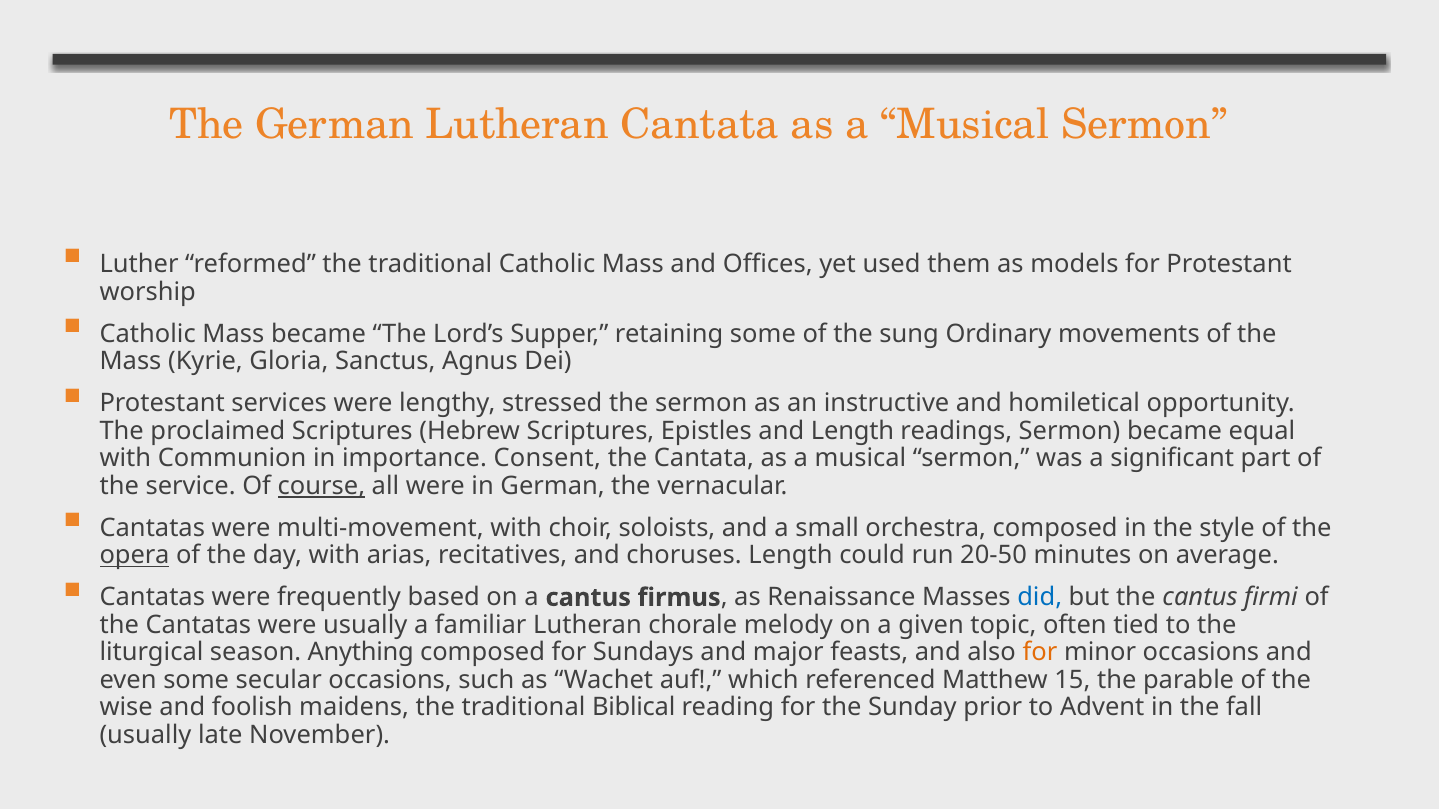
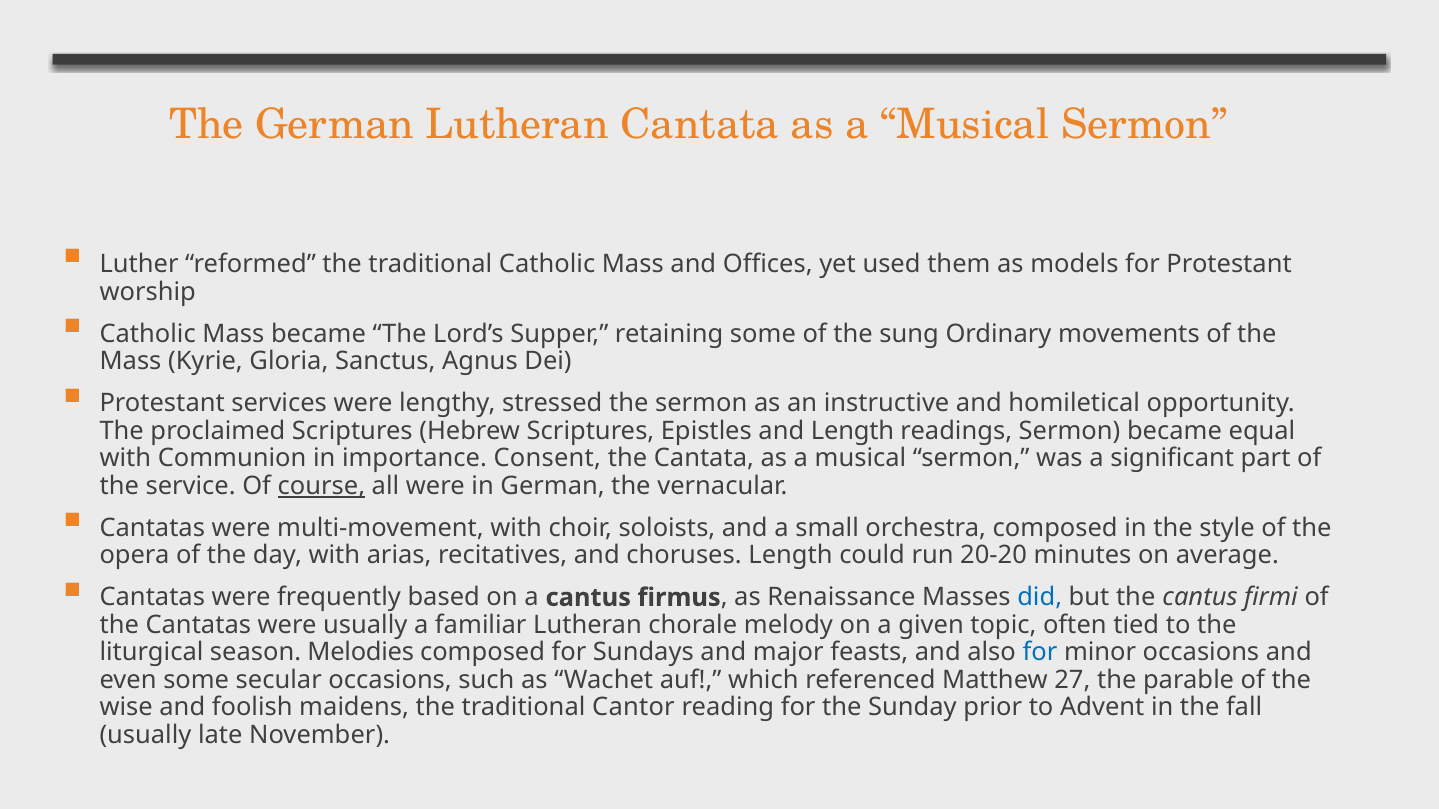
opera underline: present -> none (135, 556)
20-50: 20-50 -> 20-20 (994, 556)
Anything: Anything -> Melodies (361, 653)
for colour: orange -> blue (1040, 653)
15: 15 -> 27 (1072, 680)
Biblical: Biblical -> Cantor (633, 708)
